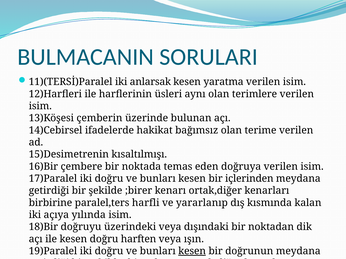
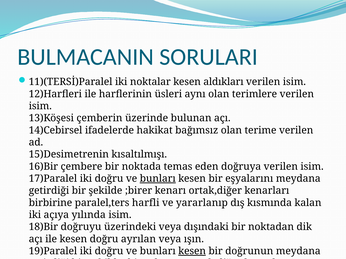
anlarsak: anlarsak -> noktalar (150, 82)
yaratma: yaratma -> aldıkları (223, 82)
bunları underline: none -> present (158, 179)
içlerinden: içlerinden -> eşyalarını (249, 179)
harften: harften -> ayrılan (138, 239)
